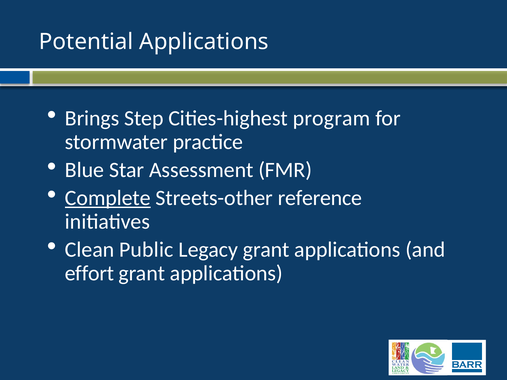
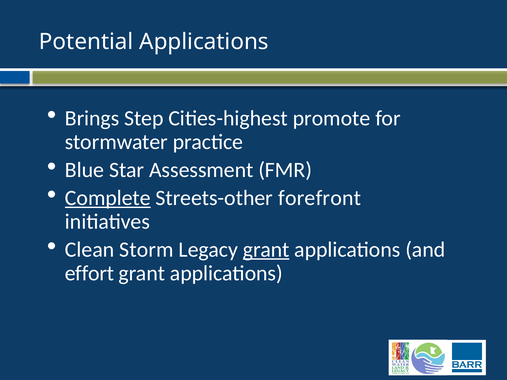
program: program -> promote (332, 119)
reference: reference -> forefront (320, 198)
Public: Public -> Storm (146, 250)
grant underline: none -> present (266, 250)
